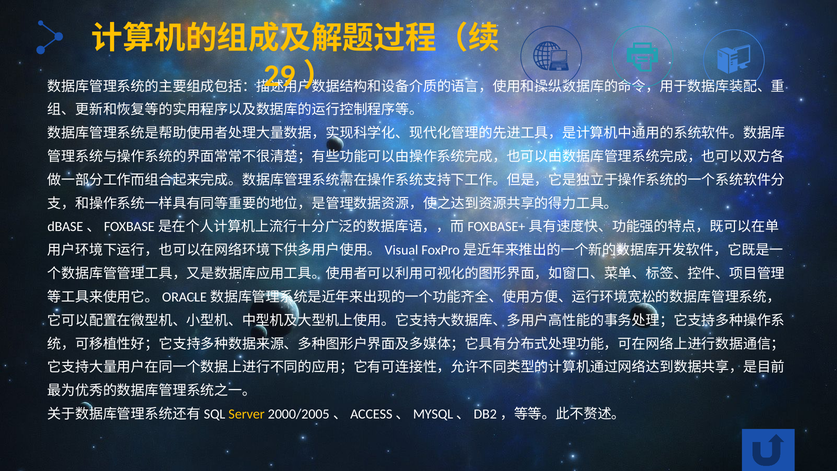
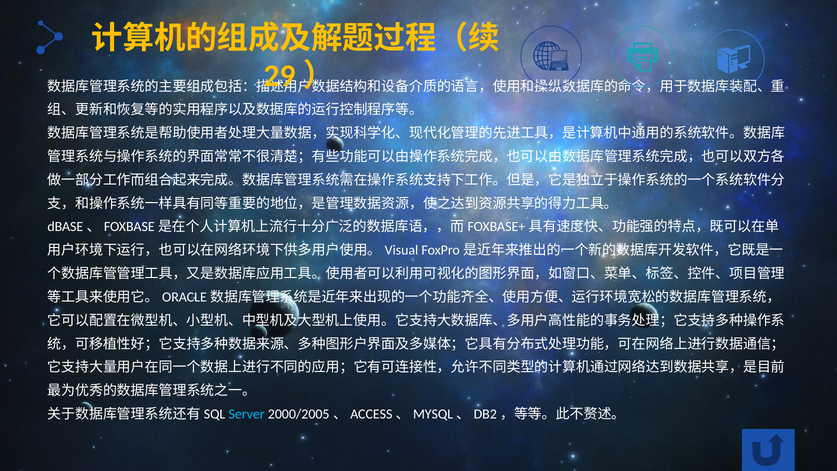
Server colour: yellow -> light blue (247, 414)
